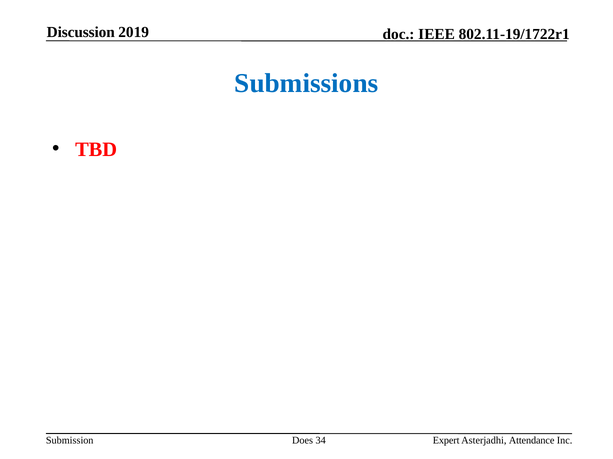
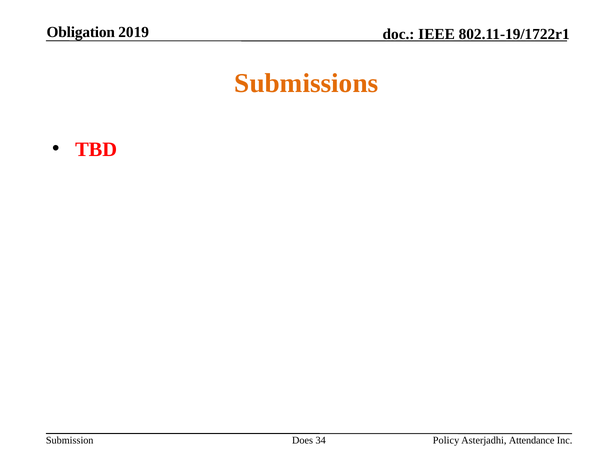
Discussion: Discussion -> Obligation (81, 32)
Submissions colour: blue -> orange (306, 84)
Expert: Expert -> Policy (446, 441)
